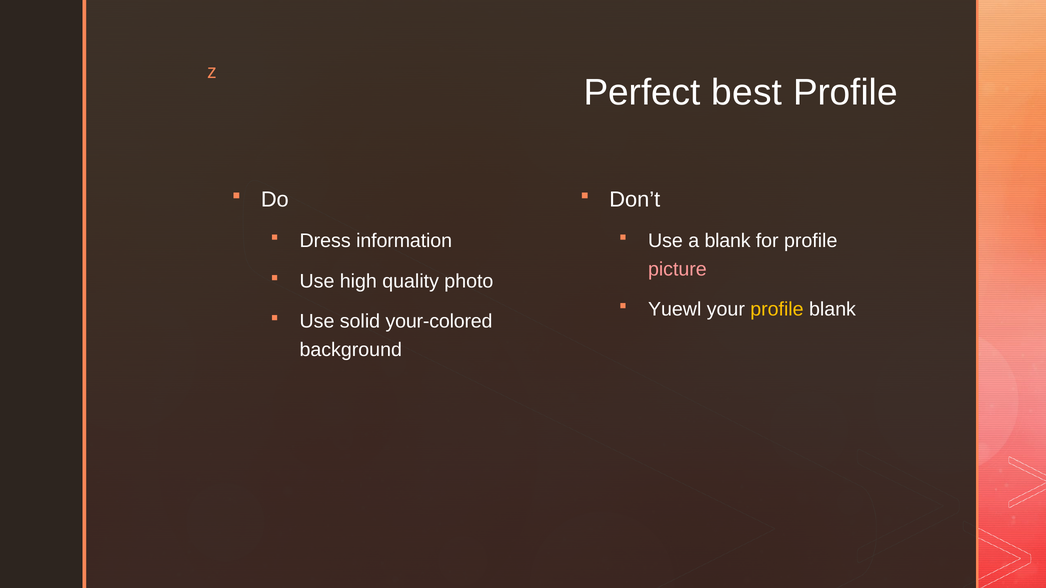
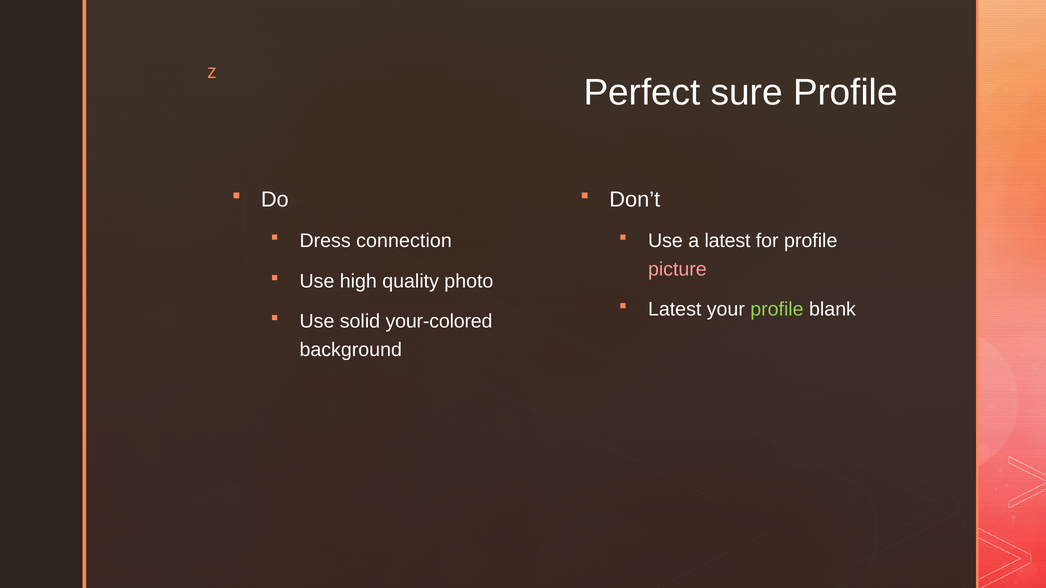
best: best -> sure (747, 93)
information: information -> connection (404, 241)
a blank: blank -> latest (728, 241)
Yuewl: Yuewl -> Latest (675, 310)
profile colour: yellow -> light green (777, 310)
